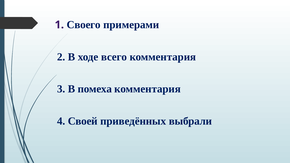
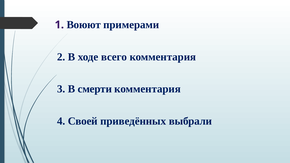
Своего: Своего -> Воюют (84, 25)
помеха: помеха -> смерти (95, 89)
